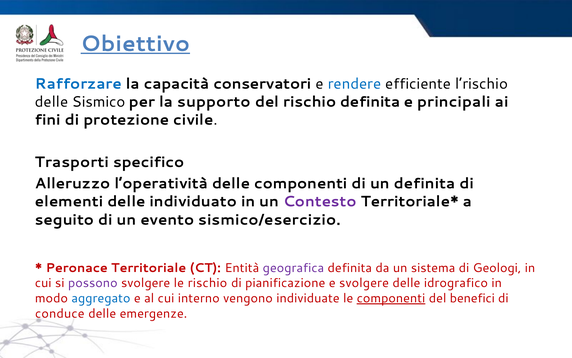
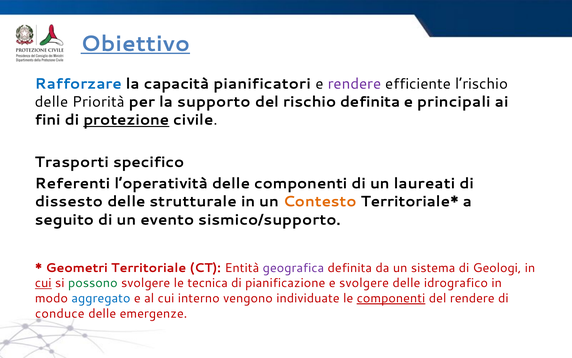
conservatori: conservatori -> pianificatori (262, 84)
rendere colour: blue -> purple (354, 84)
Sismico: Sismico -> Priorità (98, 102)
protezione underline: none -> present (126, 120)
Alleruzzo: Alleruzzo -> Referenti (73, 183)
un definita: definita -> laureati (425, 183)
elementi: elementi -> dissesto (69, 201)
individuato: individuato -> strutturale (193, 201)
Contesto colour: purple -> orange (320, 201)
sismico/esercizio: sismico/esercizio -> sismico/supporto (270, 219)
Peronace: Peronace -> Geometri (77, 267)
cui underline: none -> present (43, 283)
possono colour: purple -> green (93, 283)
le rischio: rischio -> tecnica (208, 283)
del benefici: benefici -> rendere (472, 298)
